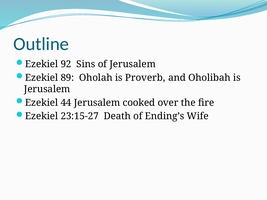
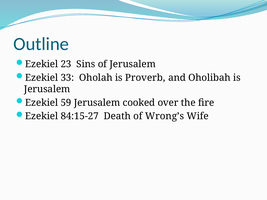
92: 92 -> 23 (66, 64)
89: 89 -> 33 (67, 78)
44: 44 -> 59 (66, 103)
23:15-27: 23:15-27 -> 84:15-27 (80, 116)
Ending’s: Ending’s -> Wrong’s (165, 116)
